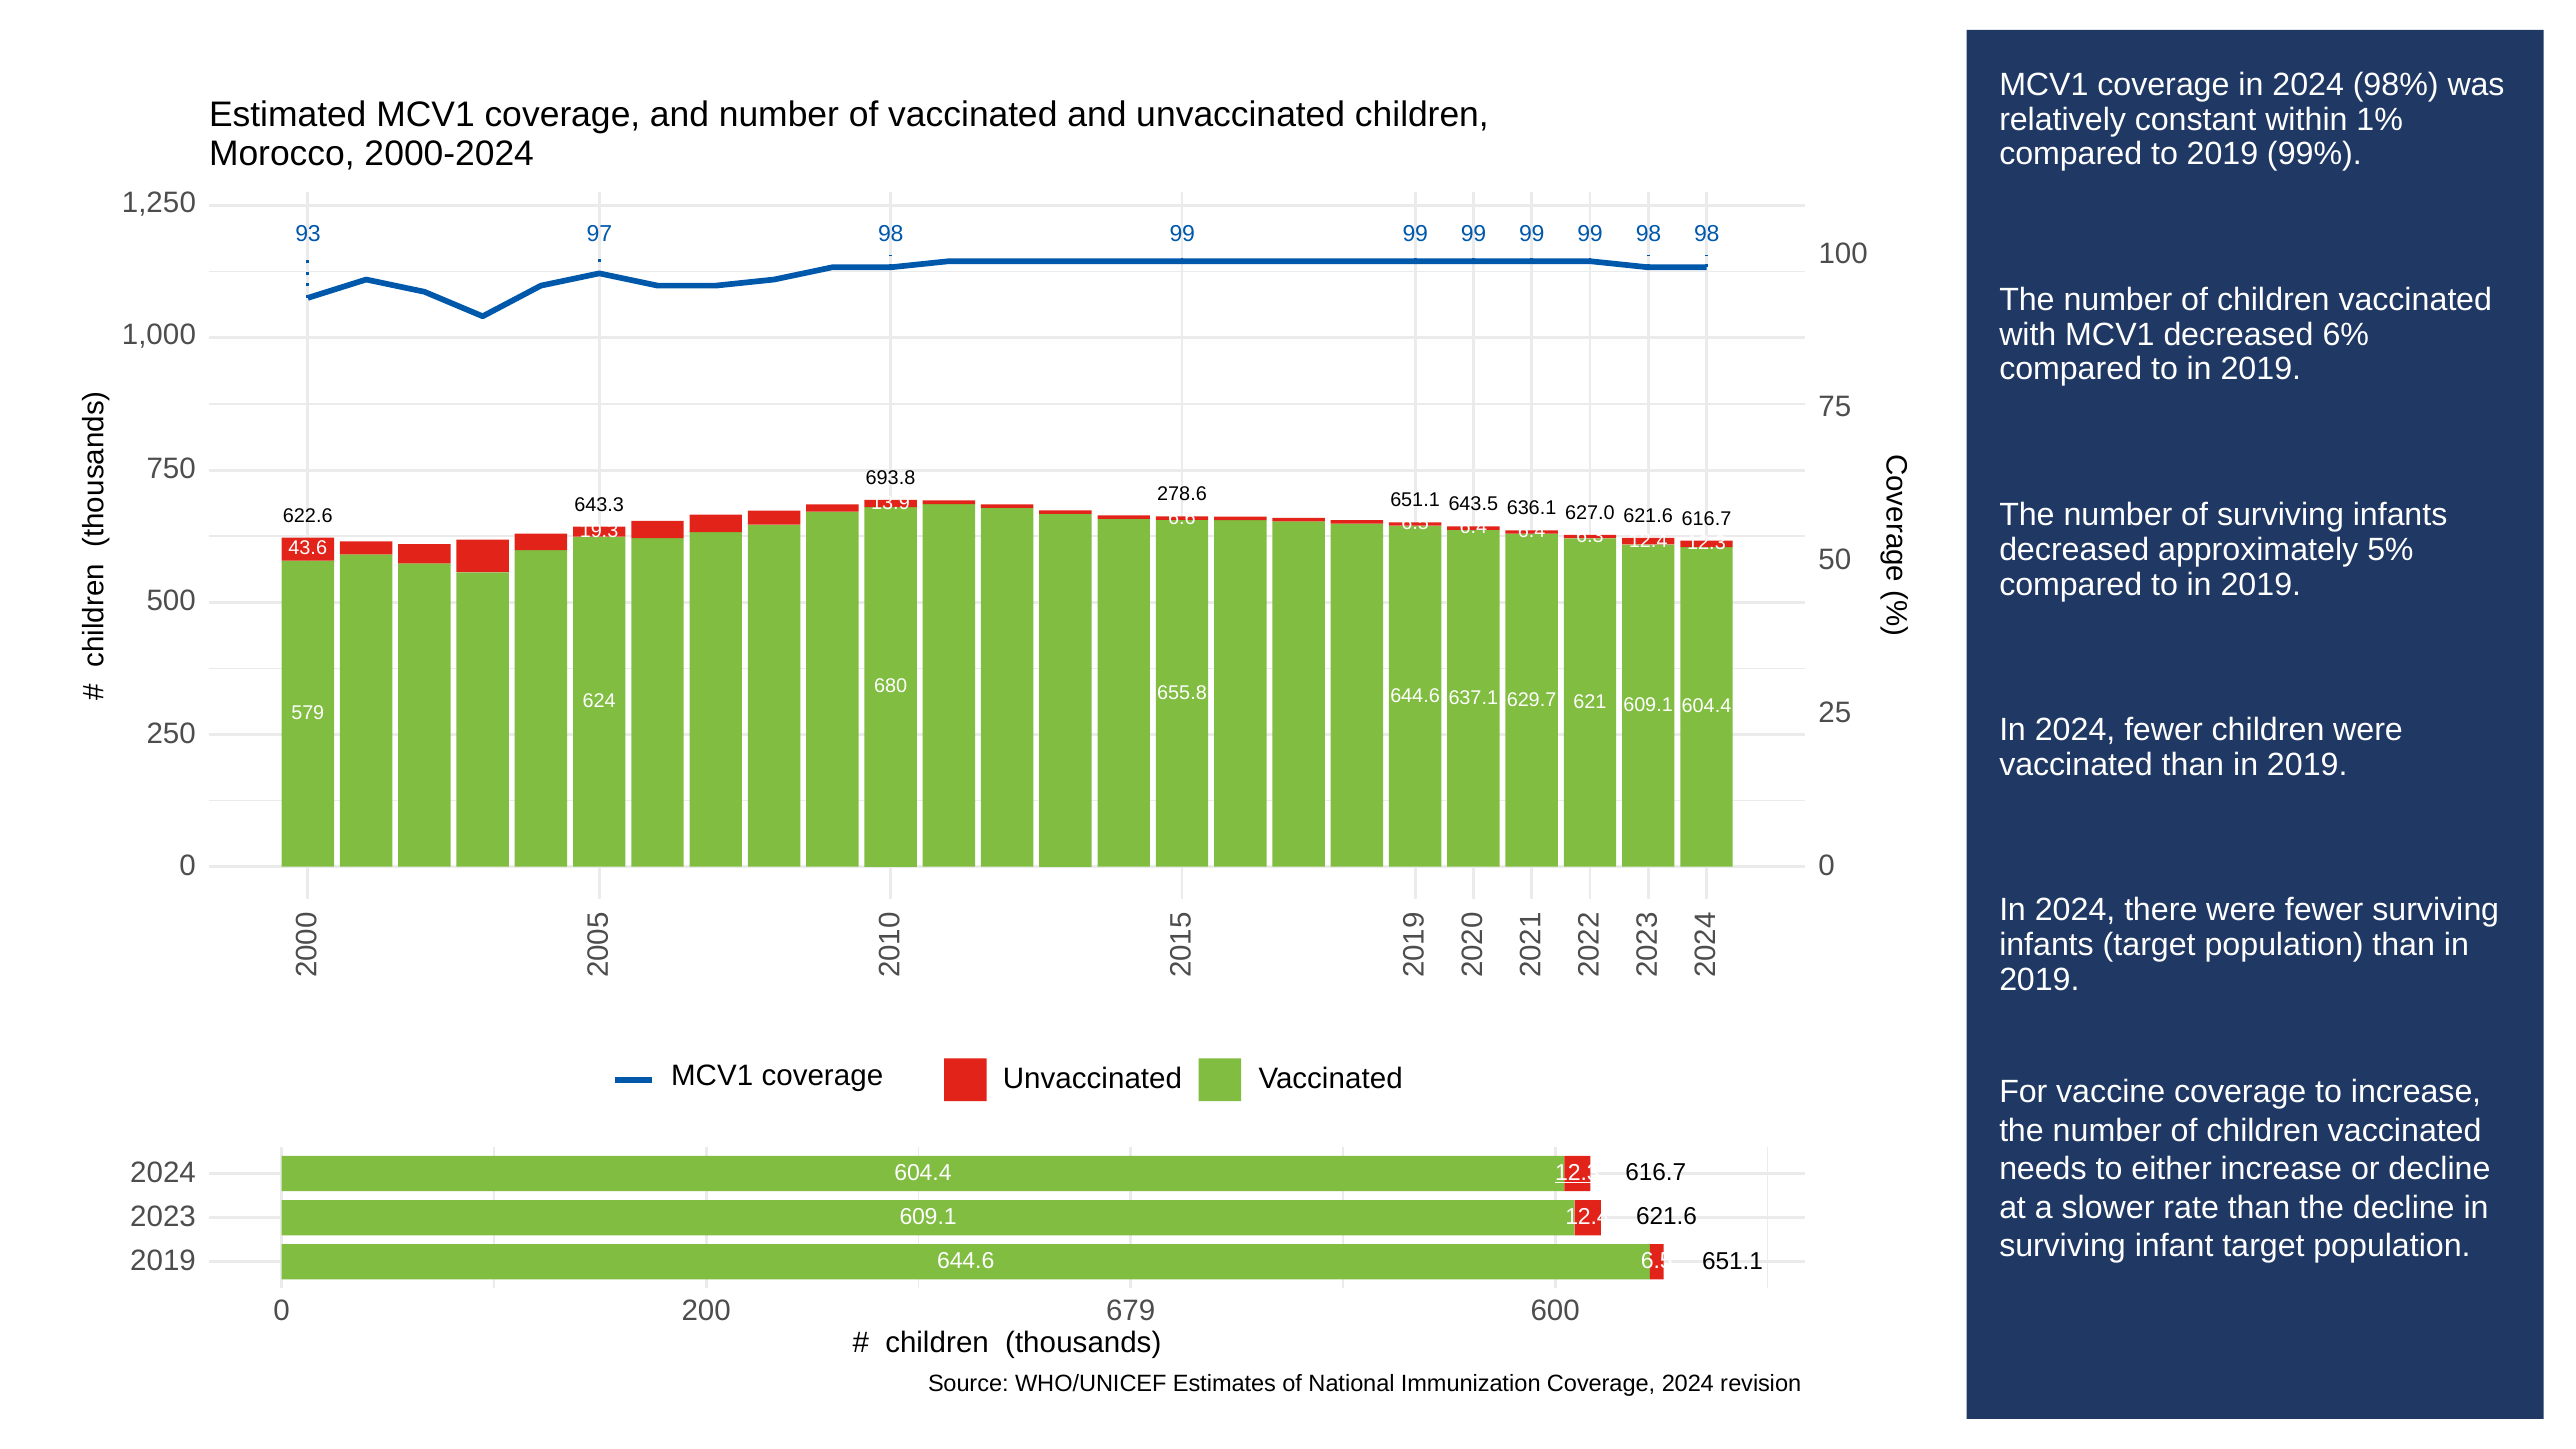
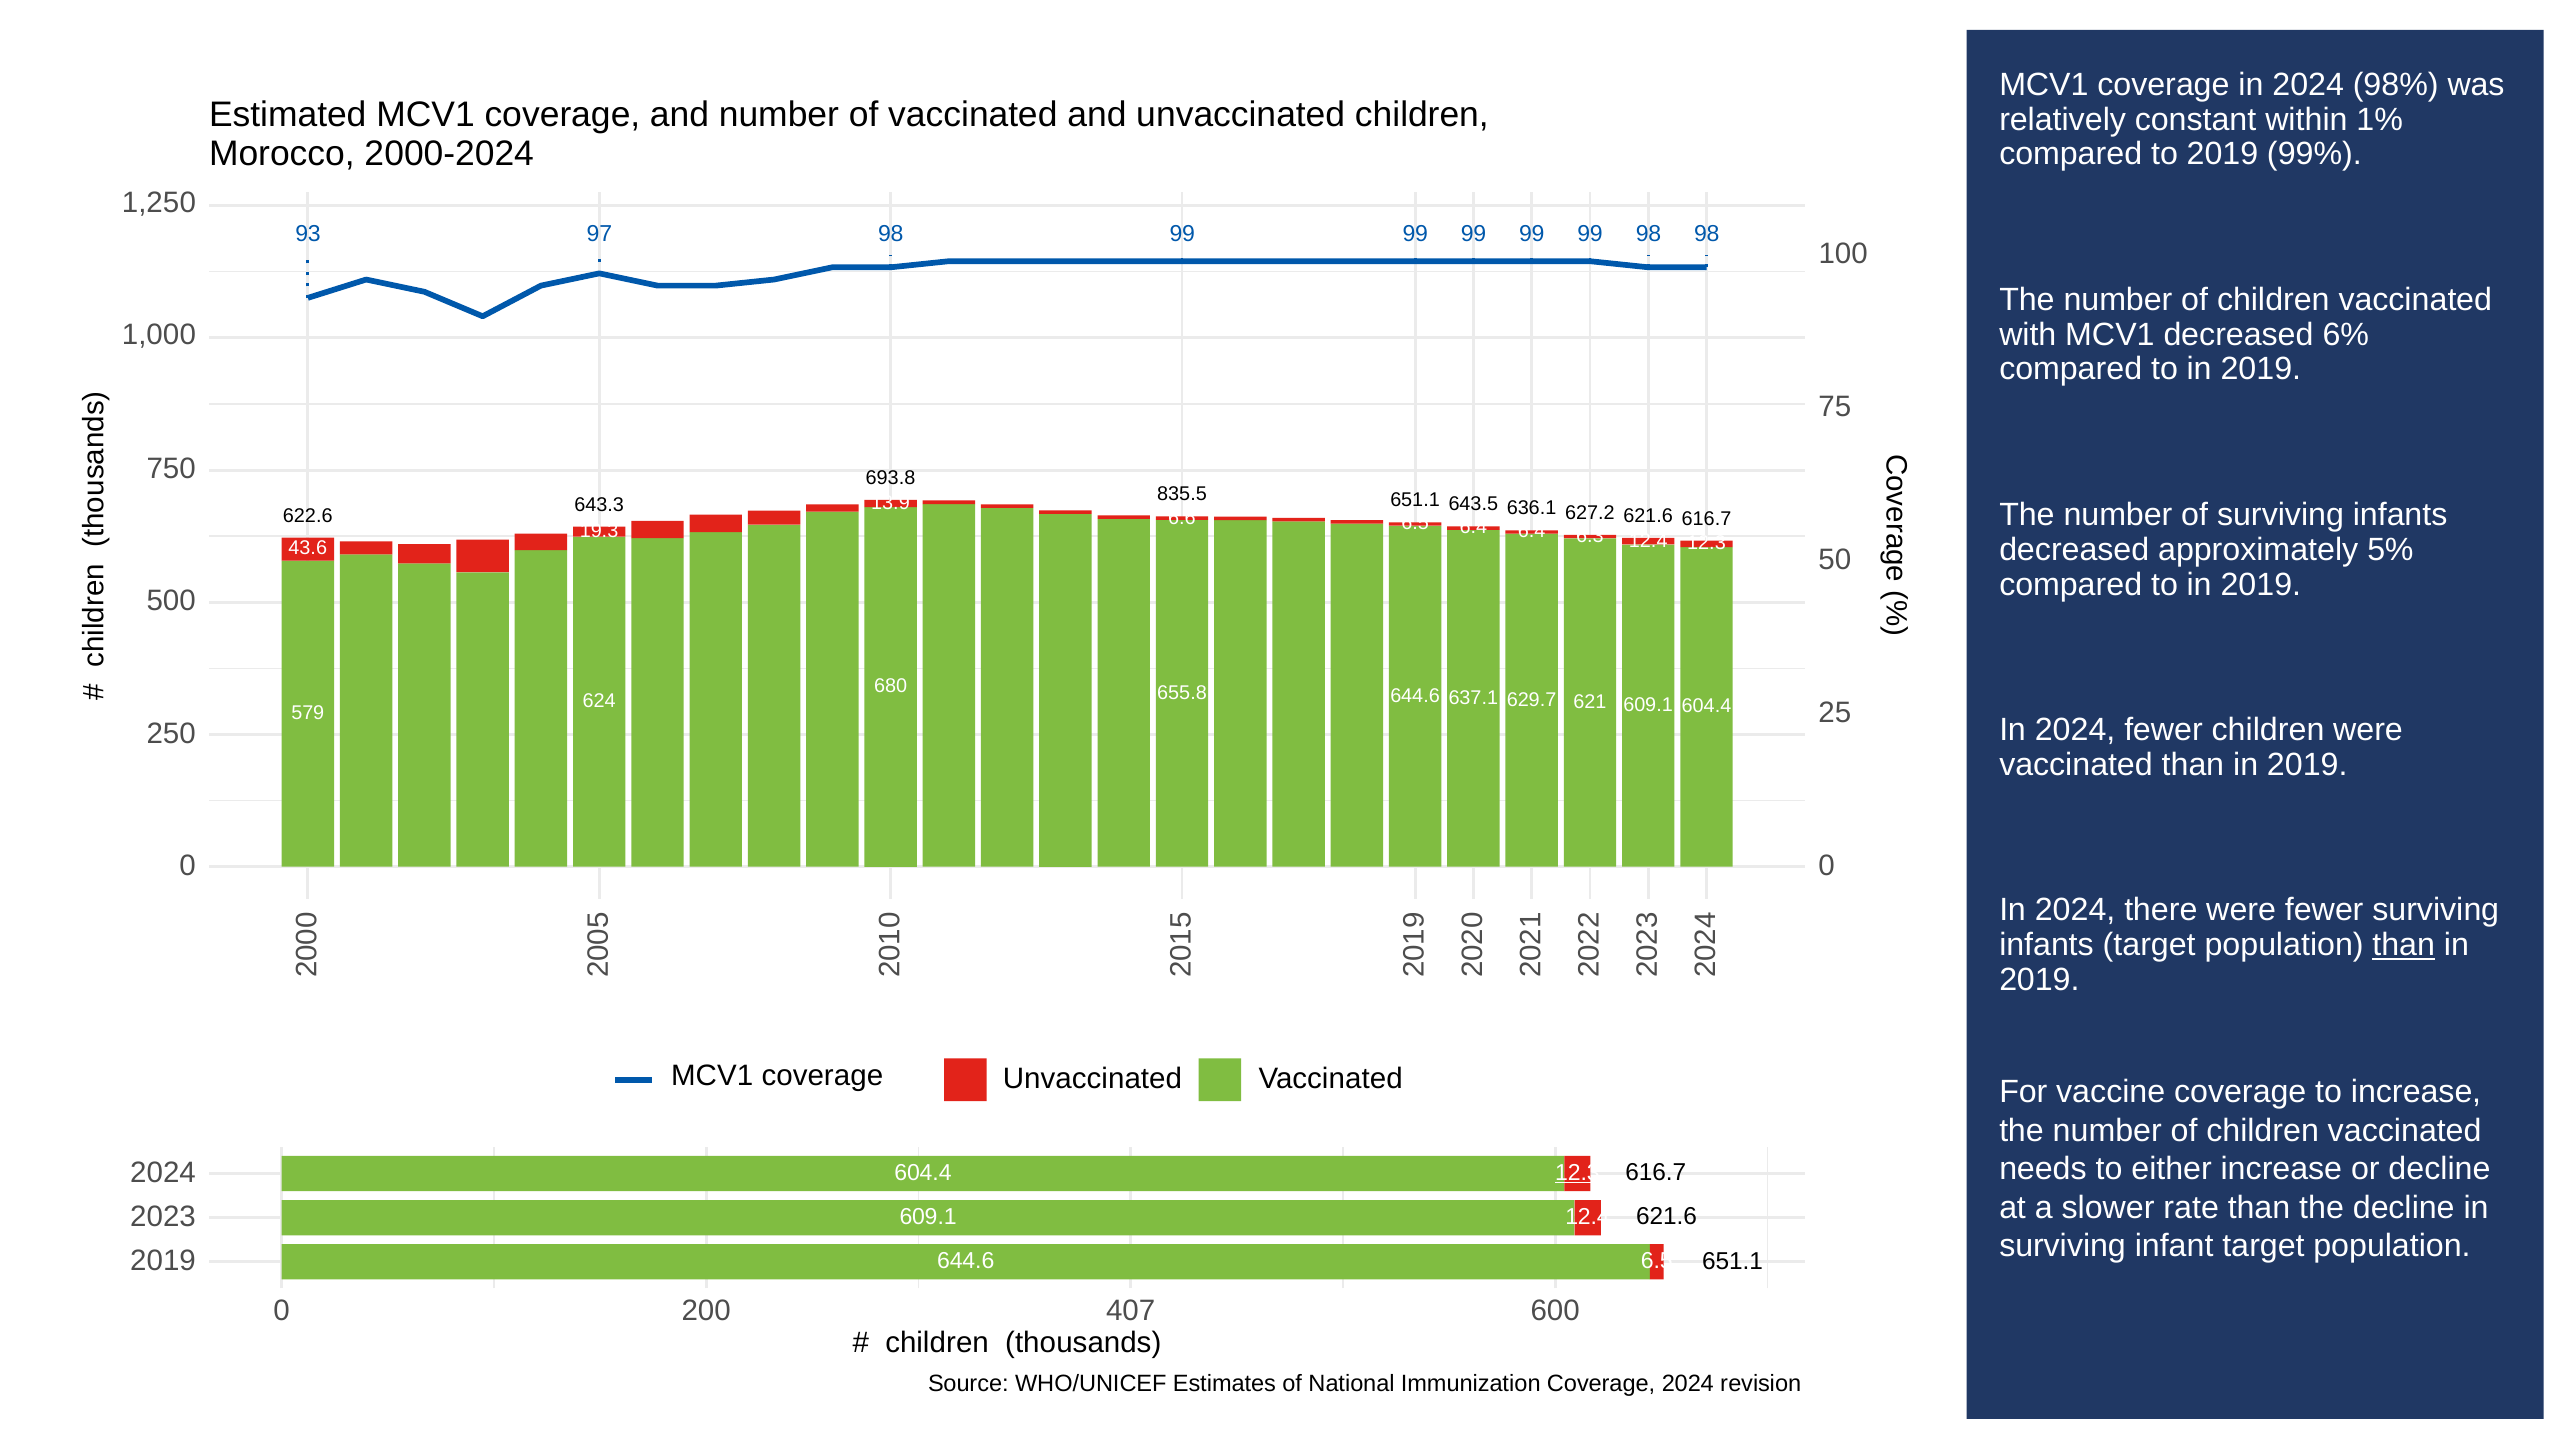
278.6: 278.6 -> 835.5 (1182, 494)
627.0: 627.0 -> 627.2 (1590, 513)
than underline: none -> present (2404, 945)
679: 679 -> 407 (1131, 1311)
